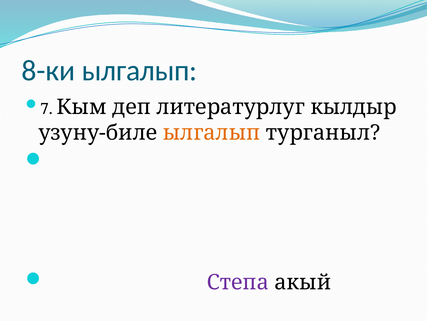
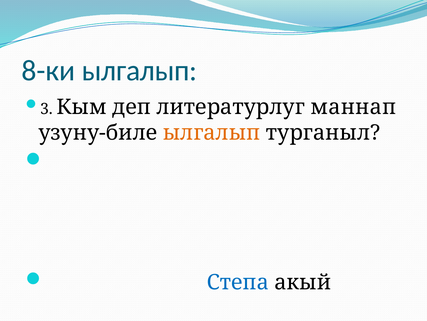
7: 7 -> 3 (46, 109)
кылдыр: кылдыр -> маннап (353, 107)
Степа colour: purple -> blue (238, 282)
